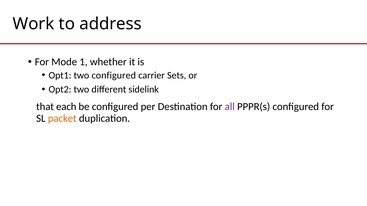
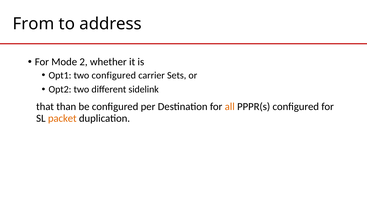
Work: Work -> From (34, 24)
1: 1 -> 2 (84, 62)
each: each -> than (66, 107)
all colour: purple -> orange (230, 107)
